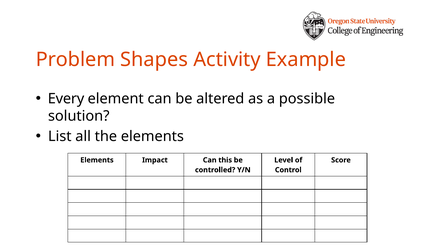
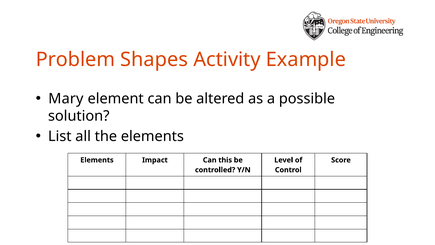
Every: Every -> Mary (66, 99)
